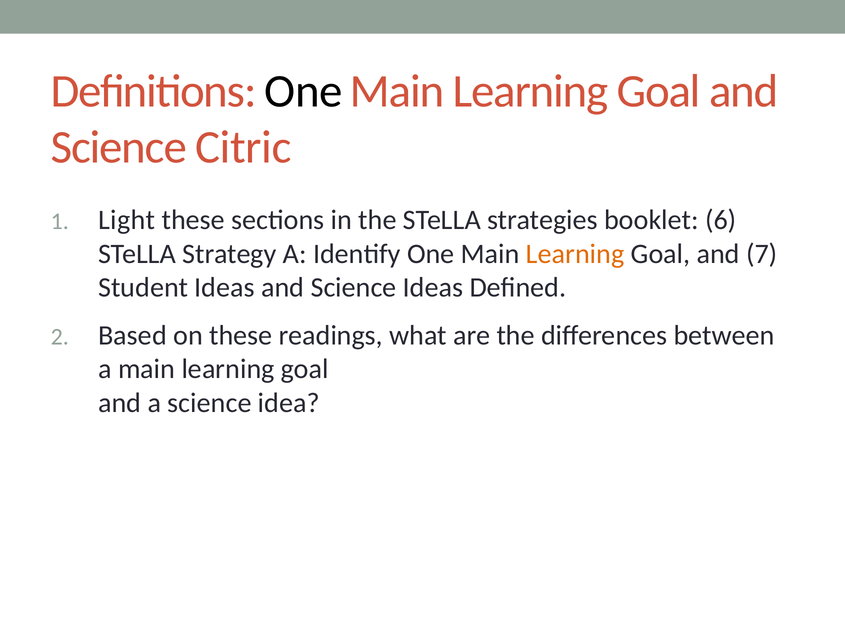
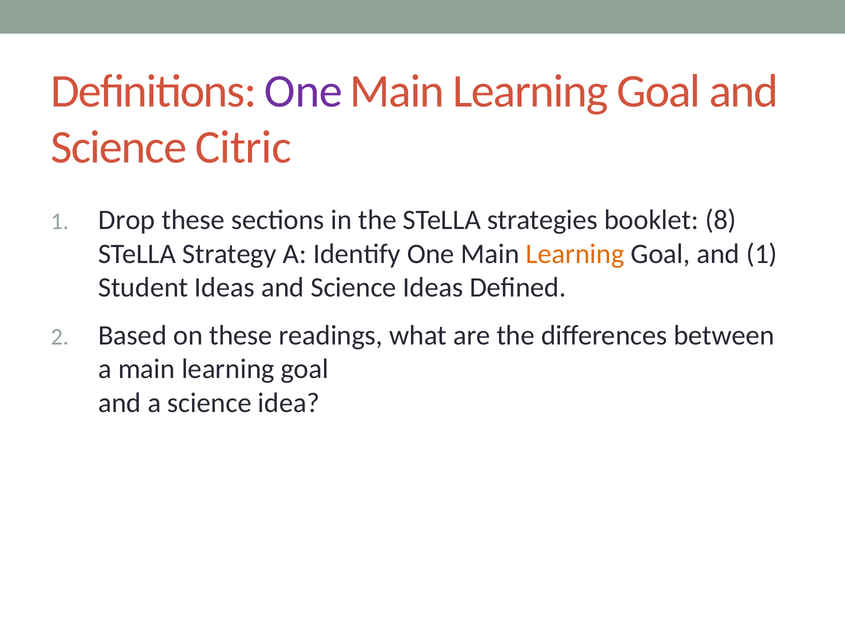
One colour: black -> purple (304, 91)
Light: Light -> Drop (127, 220)
6: 6 -> 8 (721, 220)
and 7: 7 -> 1 (762, 254)
